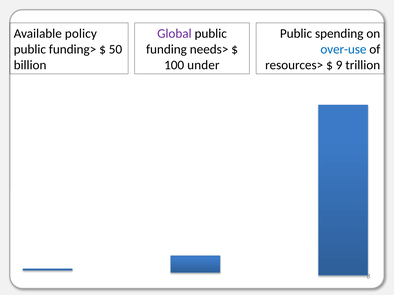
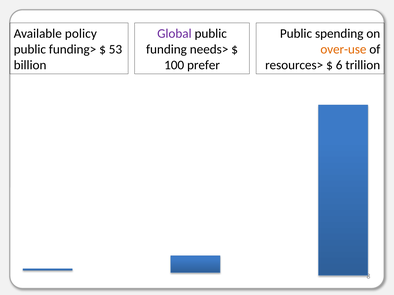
50: 50 -> 53 (115, 49)
over-use colour: blue -> orange (343, 49)
under: under -> prefer (204, 65)
9: 9 -> 6 (339, 65)
